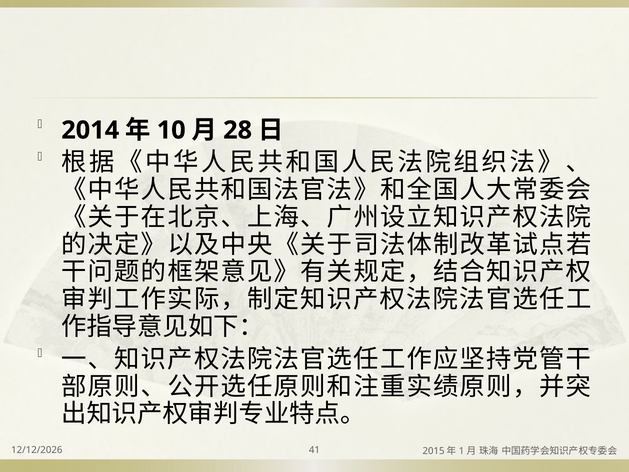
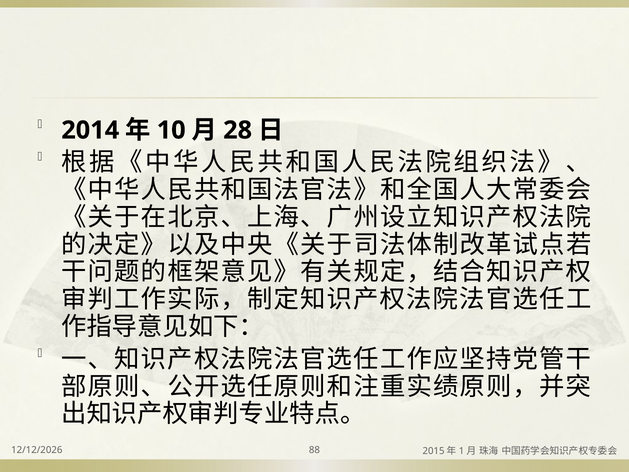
41: 41 -> 88 (314, 450)
